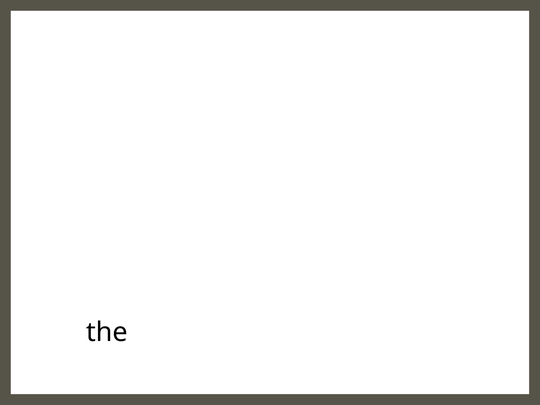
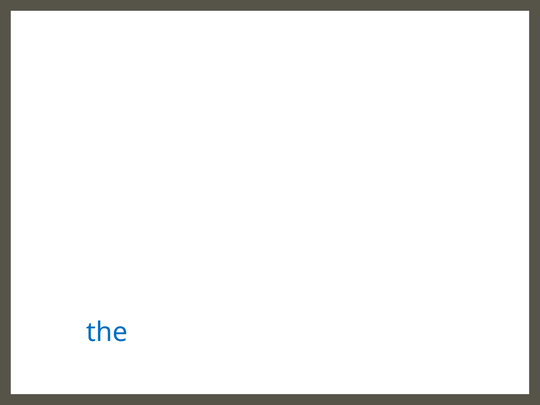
the colour: black -> blue (107, 332)
